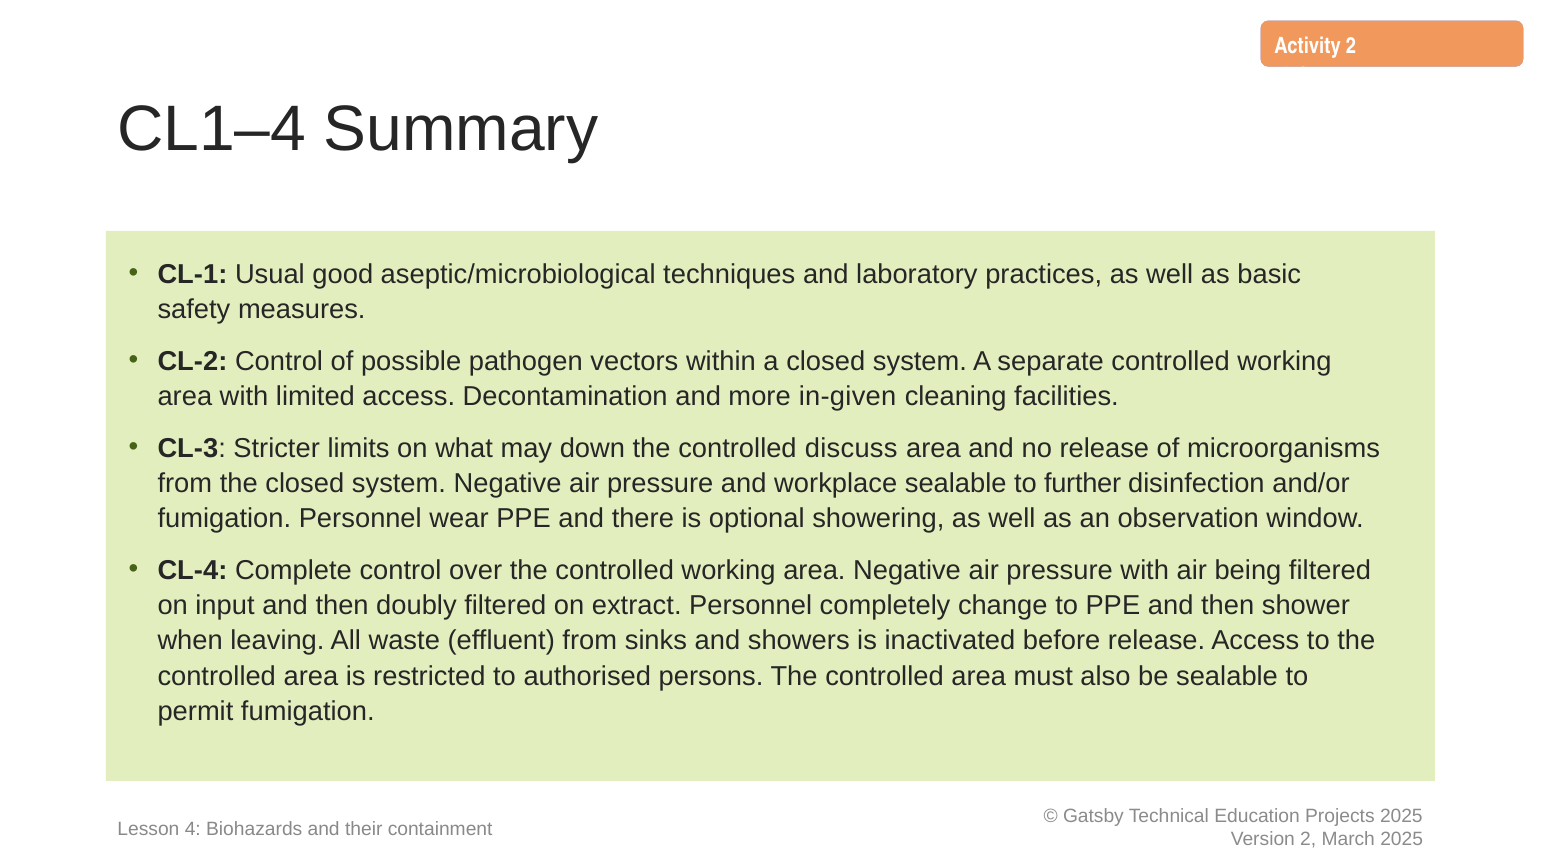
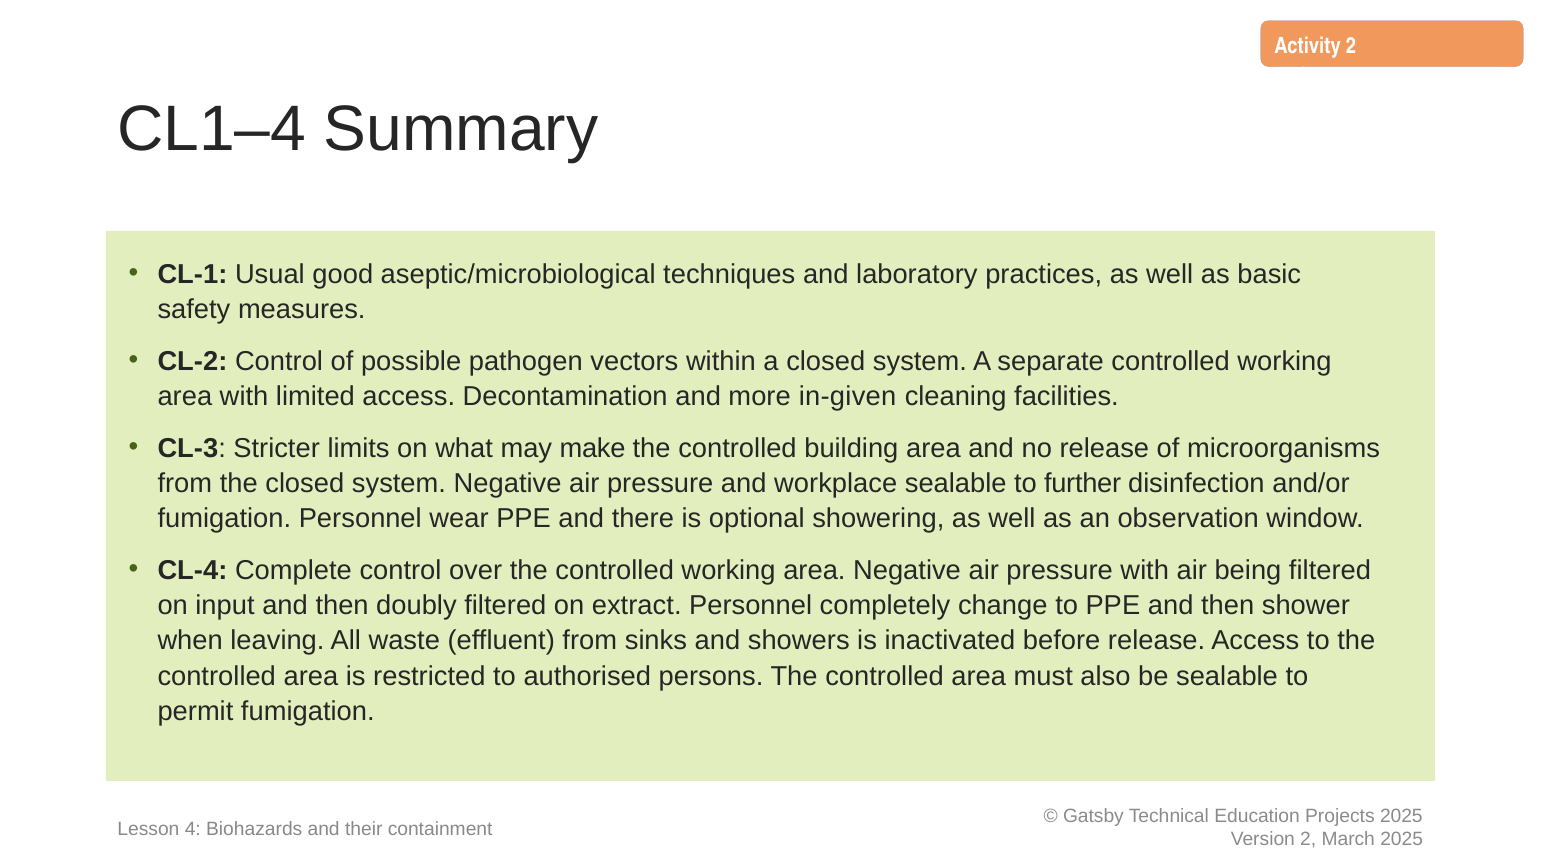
down: down -> make (593, 448)
discuss: discuss -> building (851, 448)
